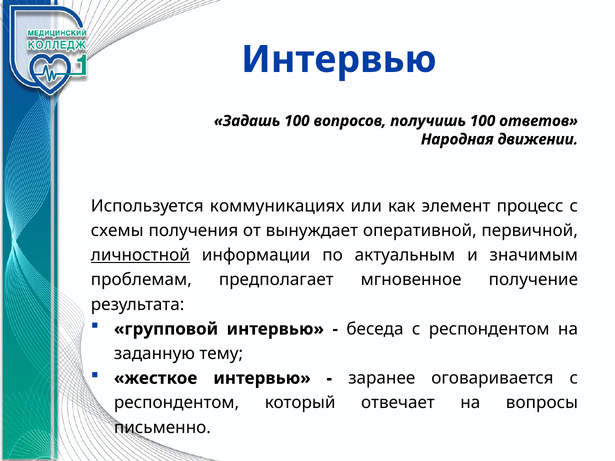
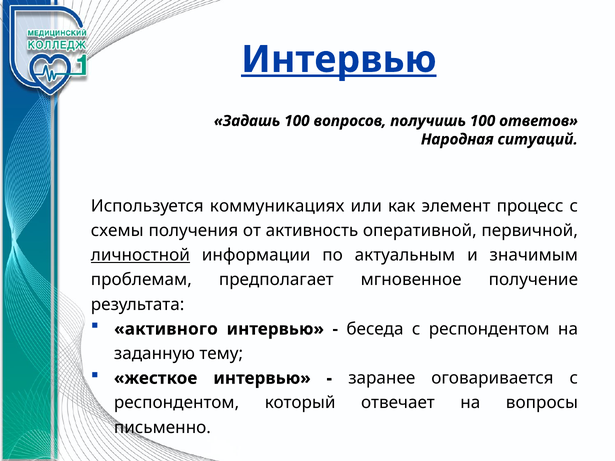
Интервью underline: none -> present (339, 60)
движении: движении -> ситуаций (538, 139)
вынуждает: вынуждает -> активность (312, 231)
групповой: групповой -> активного (166, 329)
